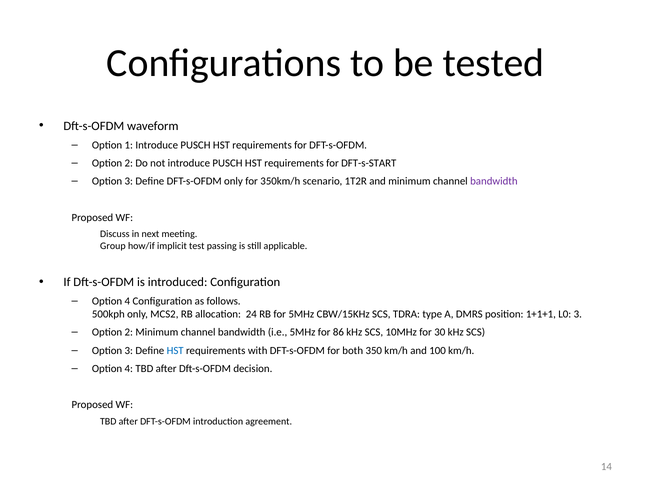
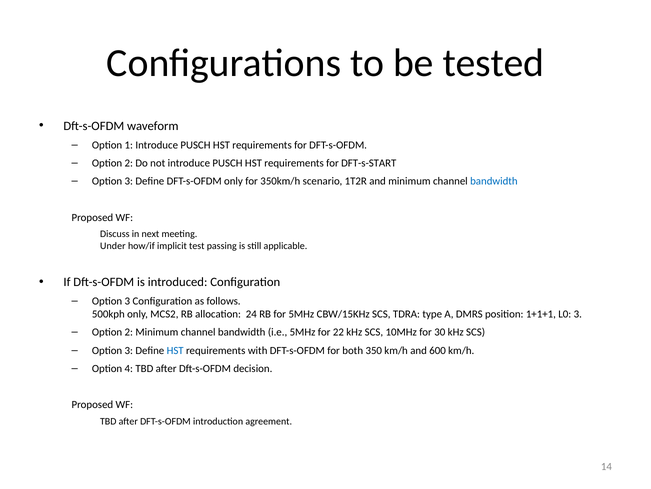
bandwidth colour: purple -> blue (494, 181)
Group: Group -> Under (113, 246)
4: 4 -> 3 (127, 301)
86: 86 -> 22 (338, 332)
100: 100 -> 600 (438, 350)
